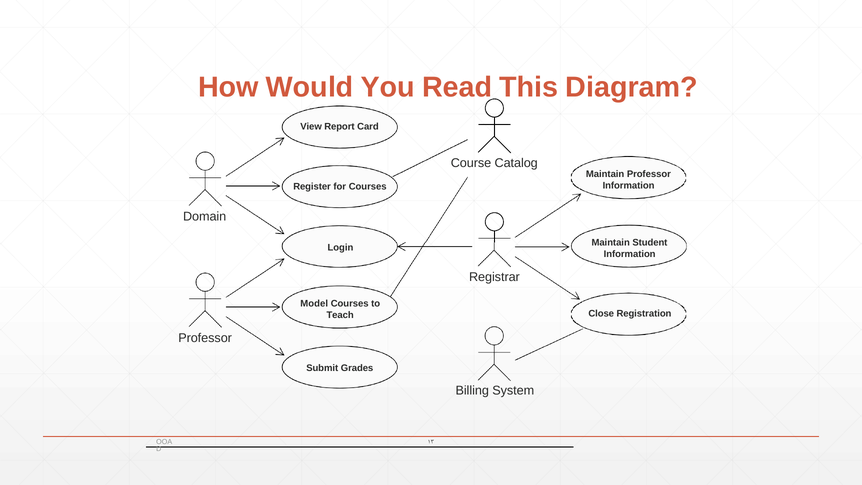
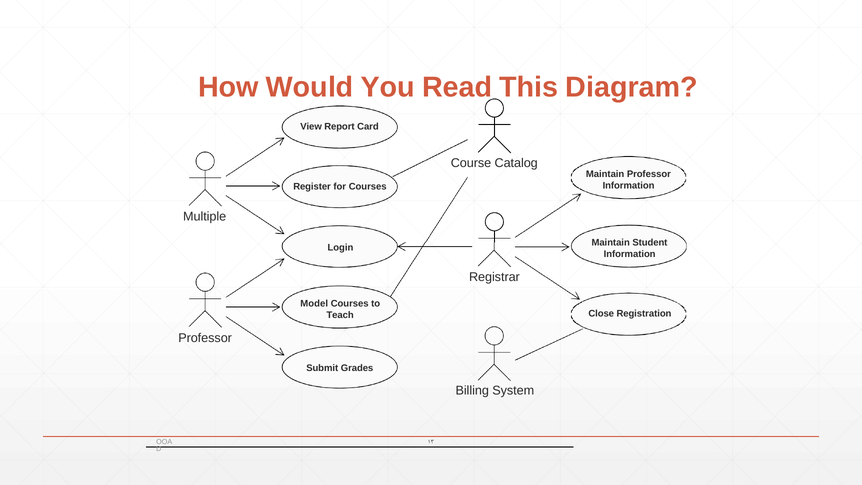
Domain: Domain -> Multiple (205, 217)
